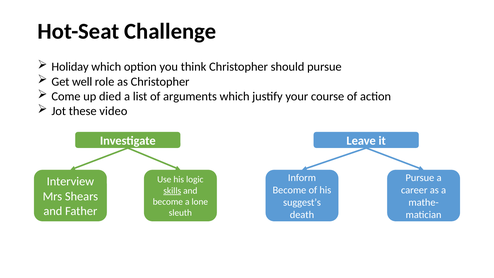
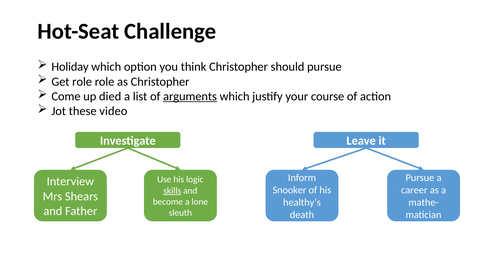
Get well: well -> role (82, 82)
arguments underline: none -> present (190, 96)
Become: Become -> Snooker (289, 190)
suggest’s: suggest’s -> healthy’s (302, 202)
